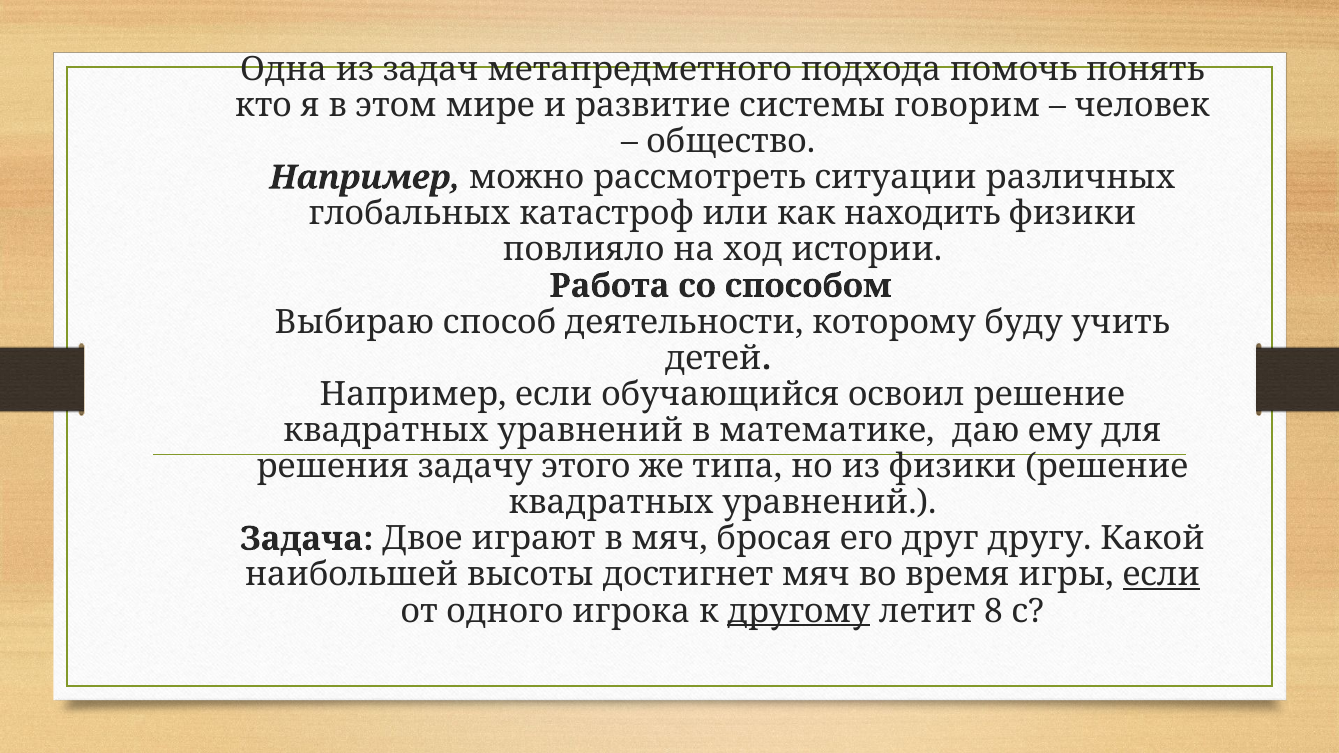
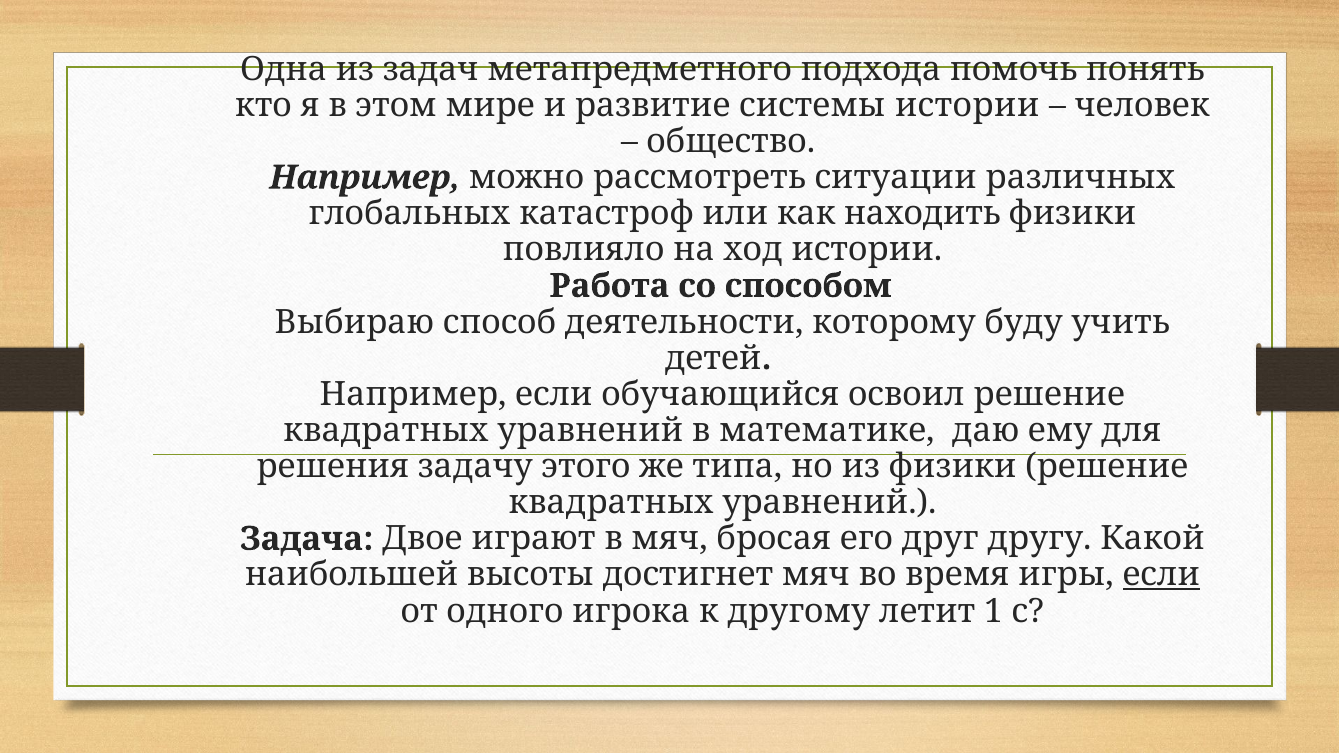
системы говорим: говорим -> истории (967, 105)
другому underline: present -> none (799, 611)
8: 8 -> 1 (994, 611)
